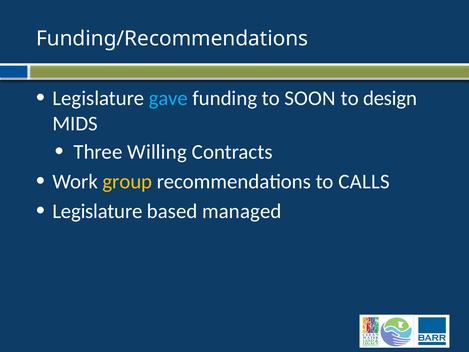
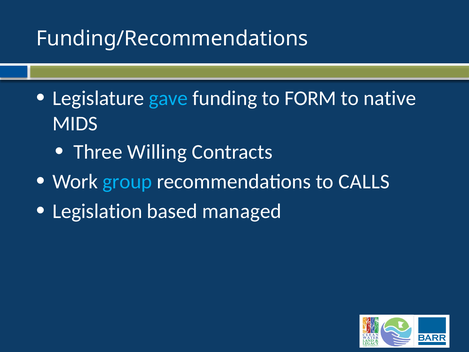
SOON: SOON -> FORM (310, 98)
design: design -> native (390, 98)
group colour: yellow -> light blue (127, 182)
Legislature: Legislature -> Legislation (97, 211)
